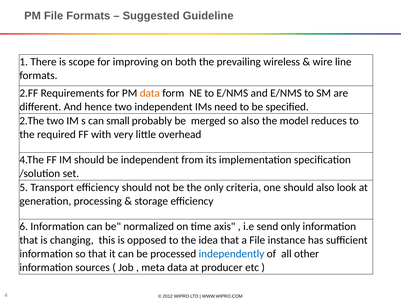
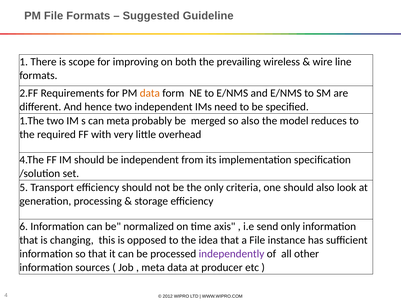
2.The: 2.The -> 1.The (32, 121)
can small: small -> meta (118, 121)
independently colour: blue -> purple (232, 254)
